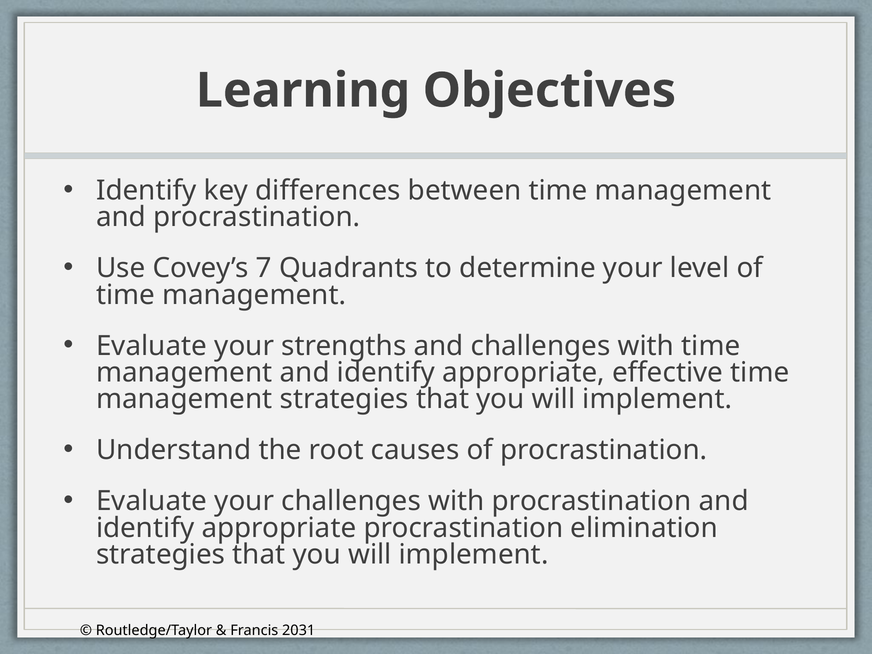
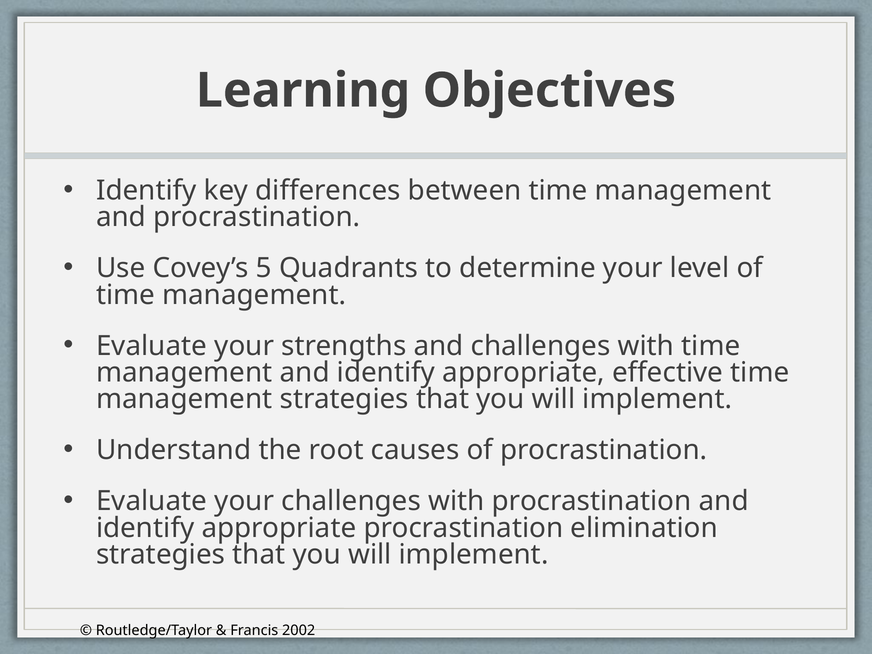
7: 7 -> 5 (264, 268)
2031: 2031 -> 2002 (299, 630)
